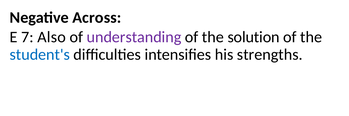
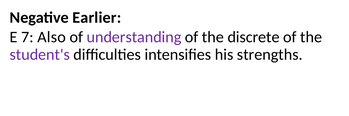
Across: Across -> Earlier (97, 18)
solution: solution -> discrete (254, 37)
student's colour: blue -> purple (40, 55)
